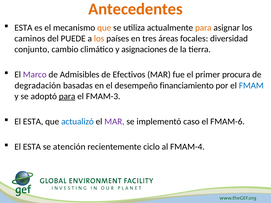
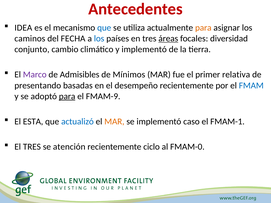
Antecedentes colour: orange -> red (135, 9)
ESTA: ESTA -> IDEA (23, 28)
que colour: orange -> blue (104, 28)
PUEDE: PUEDE -> FECHA (73, 39)
los colour: orange -> blue (99, 39)
áreas underline: none -> present (168, 39)
y asignaciones: asignaciones -> implementó (144, 49)
Efectivos: Efectivos -> Mínimos (129, 75)
procura: procura -> relativa (236, 75)
degradación: degradación -> presentando (38, 86)
desempeño financiamiento: financiamiento -> recientemente (187, 86)
FMAM-3: FMAM-3 -> FMAM-9 (103, 96)
MAR colour: purple -> orange (114, 122)
FMAM-6: FMAM-6 -> FMAM-1 (227, 122)
ESTA: ESTA -> TRES (32, 147)
FMAM-4: FMAM-4 -> FMAM-0 (187, 147)
